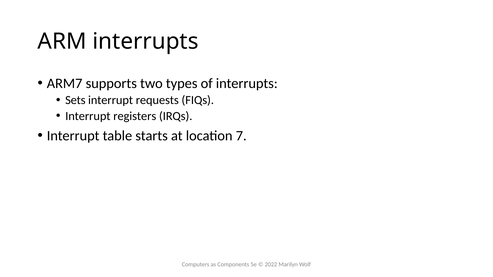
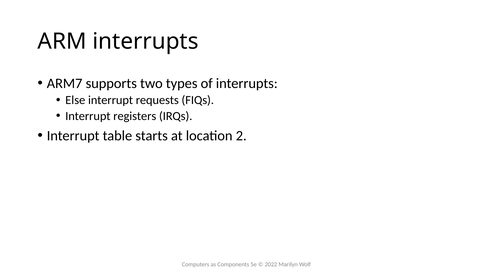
Sets: Sets -> Else (75, 100)
7: 7 -> 2 (241, 136)
